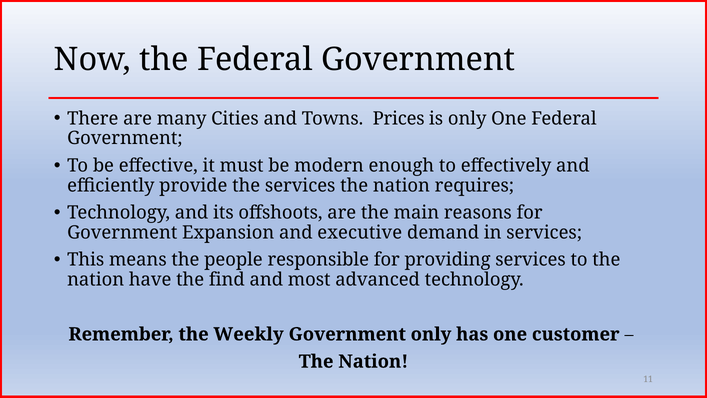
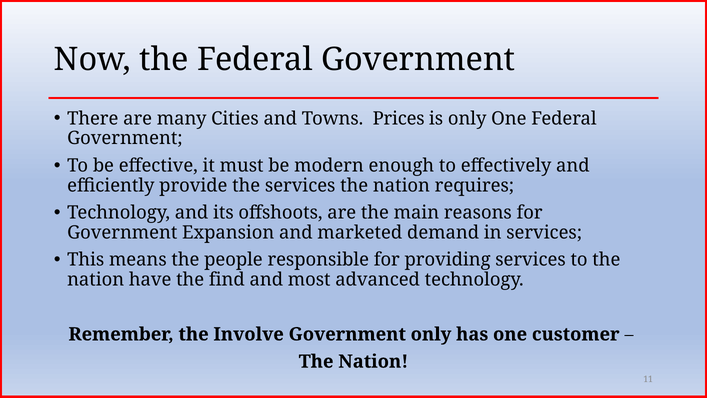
executive: executive -> marketed (360, 232)
Weekly: Weekly -> Involve (249, 334)
